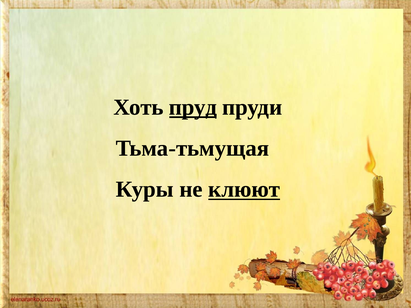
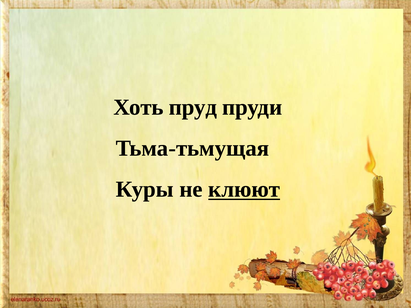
пруд underline: present -> none (193, 107)
